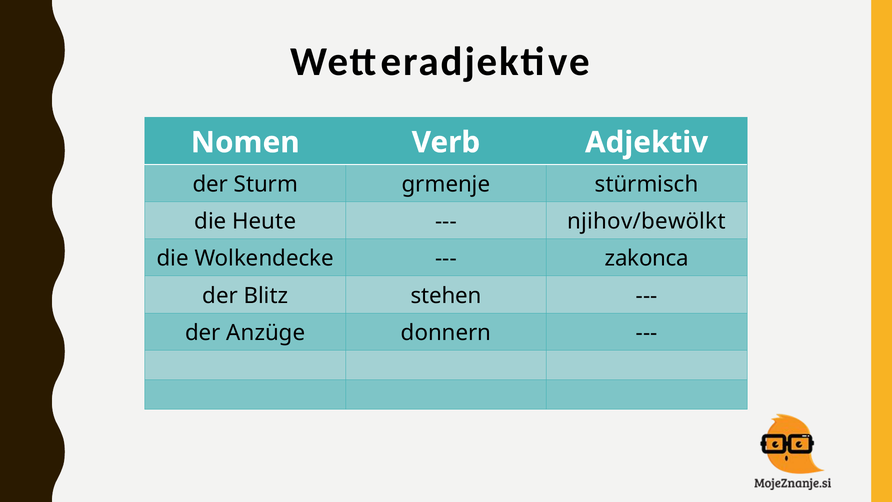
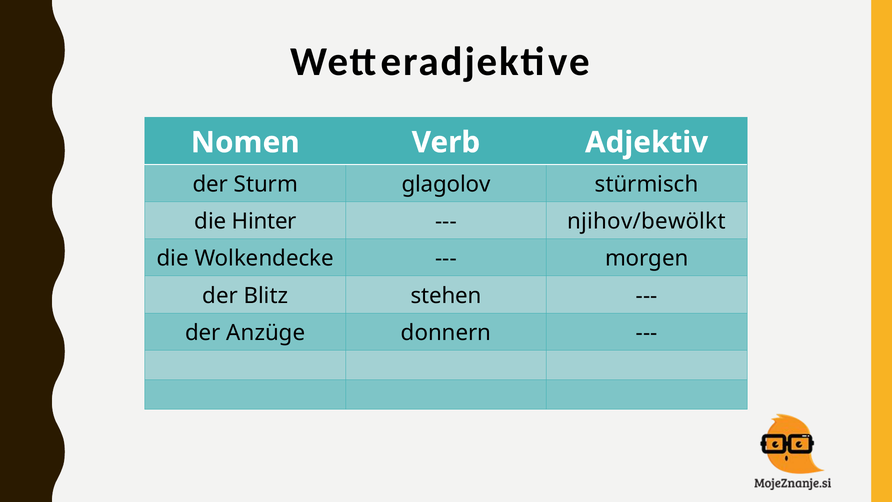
grmenje: grmenje -> glagolov (446, 184)
Heute: Heute -> Hinter (264, 221)
zakonca: zakonca -> morgen (647, 258)
